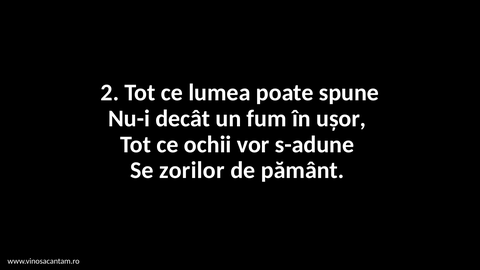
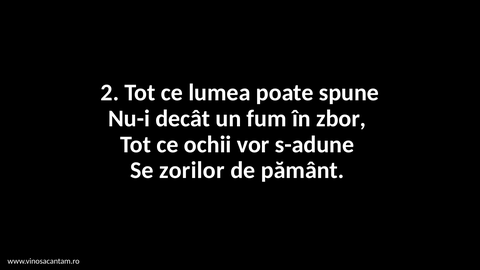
ușor: ușor -> zbor (341, 119)
